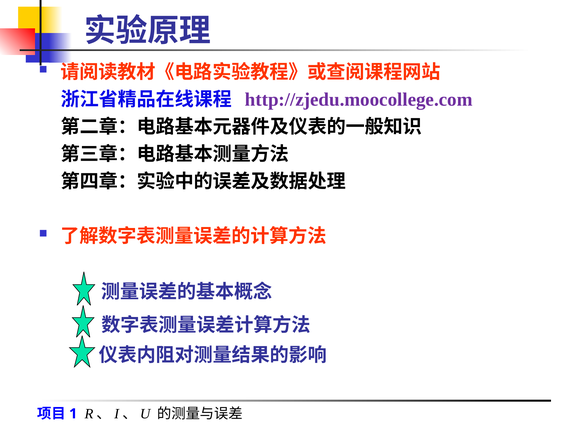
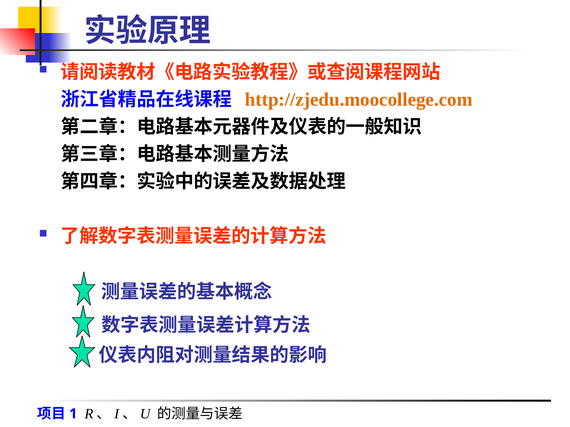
http://zjedu.moocollege.com colour: purple -> orange (359, 100)
